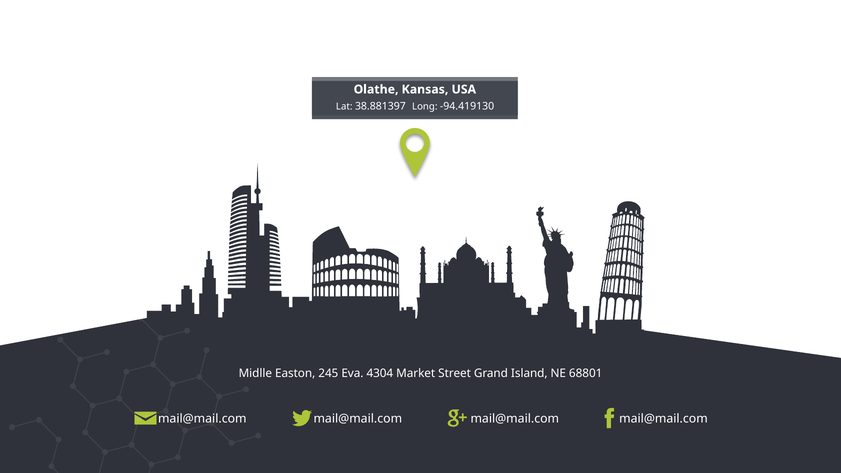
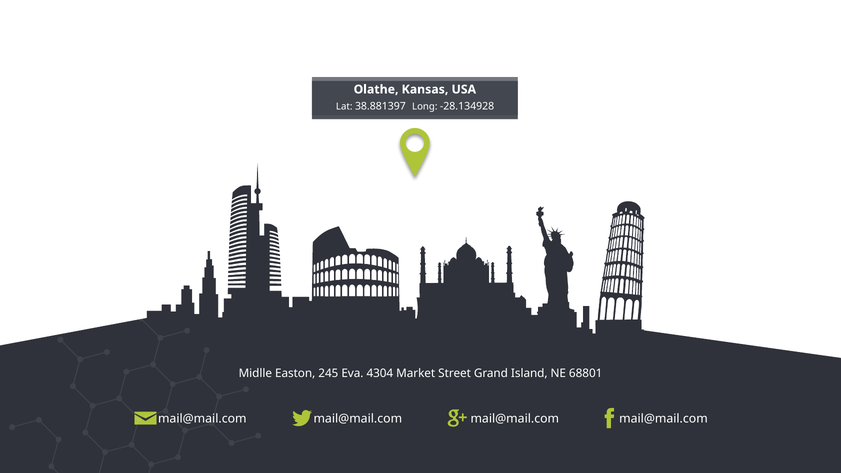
-94.419130: -94.419130 -> -28.134928 (467, 106)
